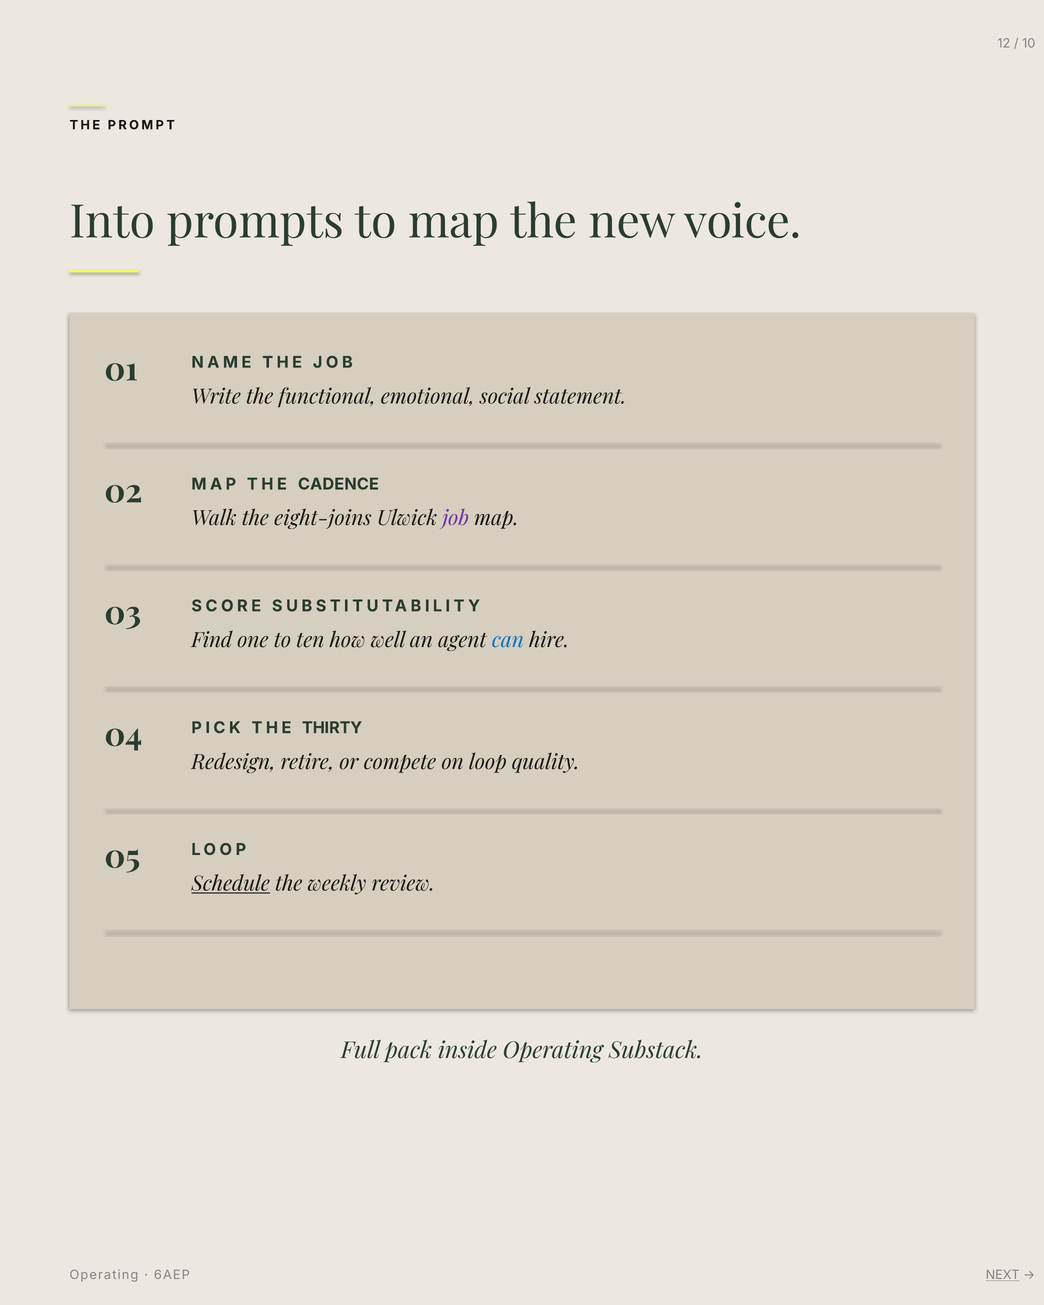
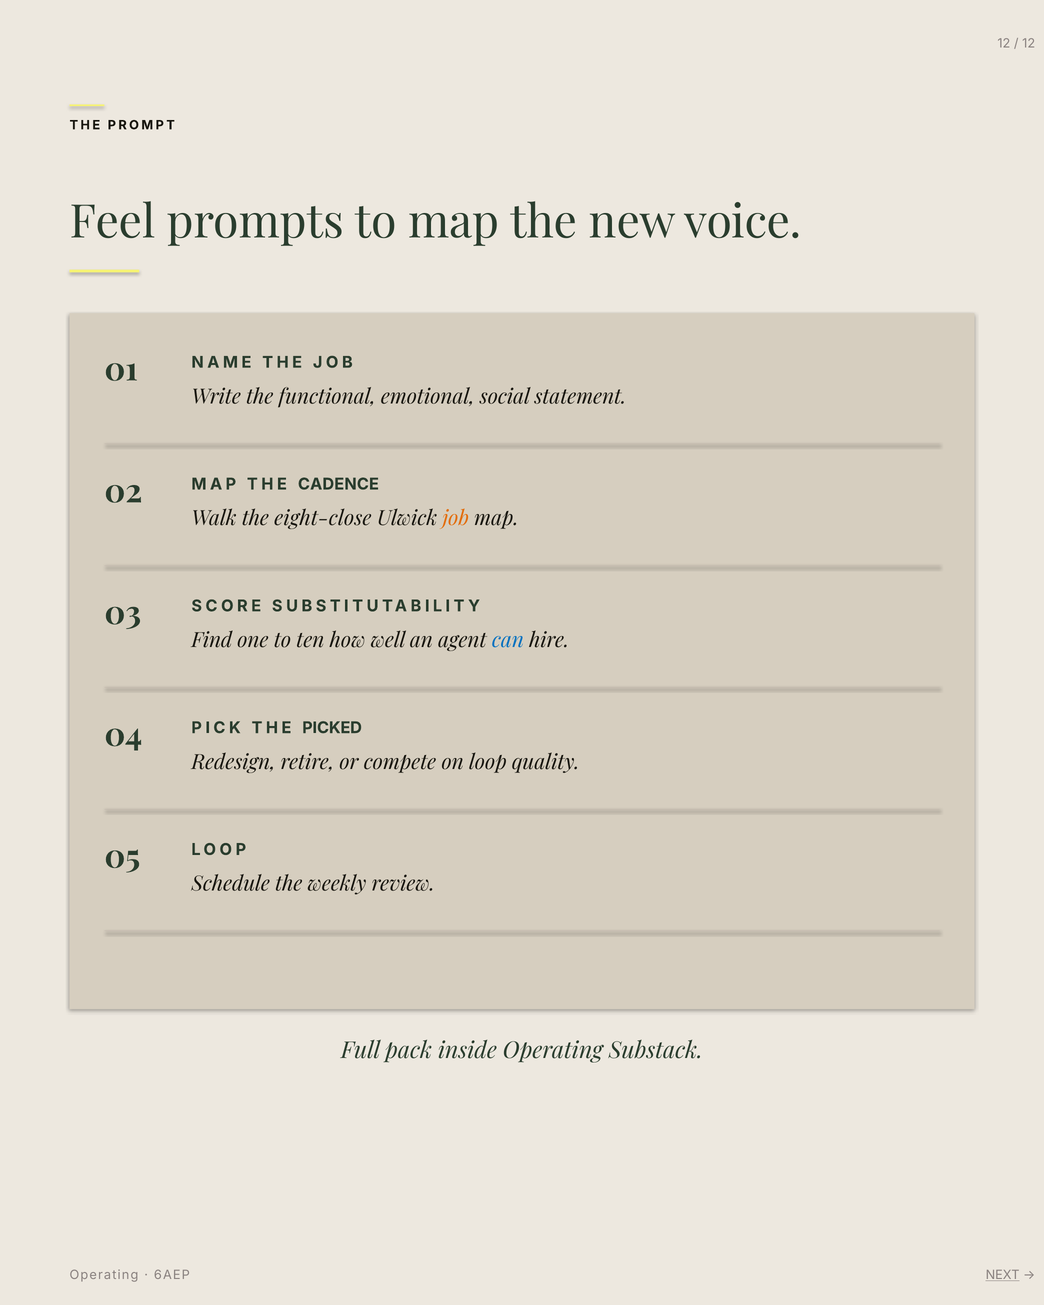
10: 10 -> 12 (1029, 43)
Into: Into -> Feel (113, 222)
eight-joins: eight-joins -> eight-close (323, 519)
job colour: purple -> orange (456, 519)
THIRTY: THIRTY -> PICKED (332, 728)
Schedule underline: present -> none (231, 884)
